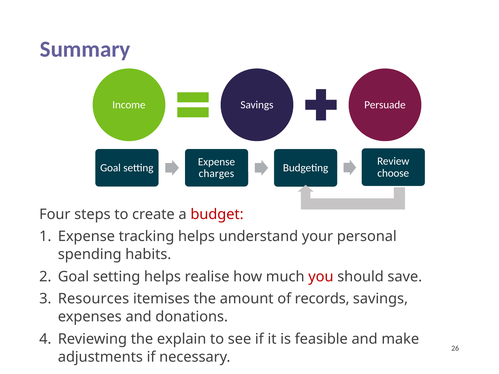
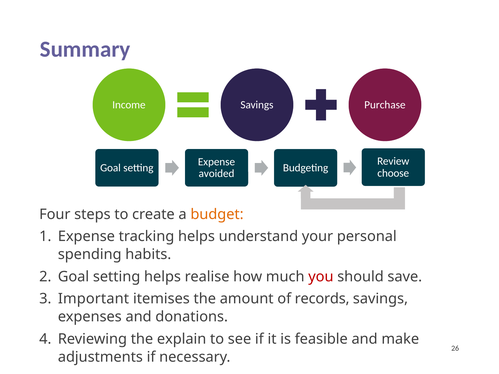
Persuade: Persuade -> Purchase (385, 105)
charges: charges -> avoided (216, 174)
budget colour: red -> orange (217, 214)
Resources: Resources -> Important (94, 299)
